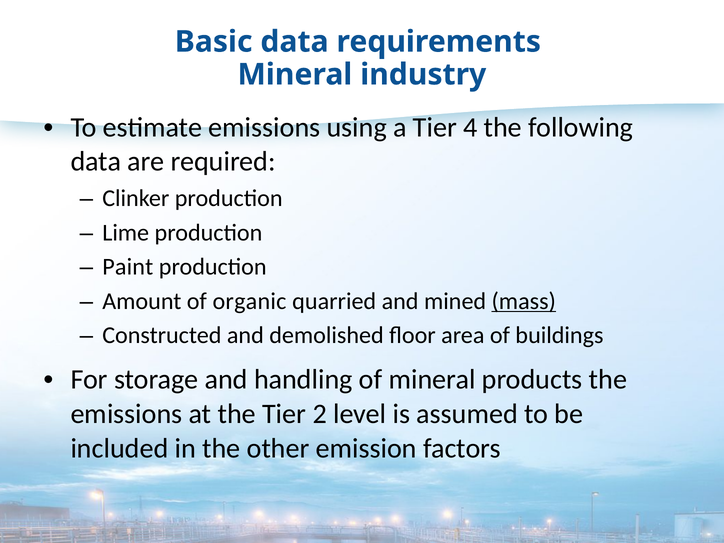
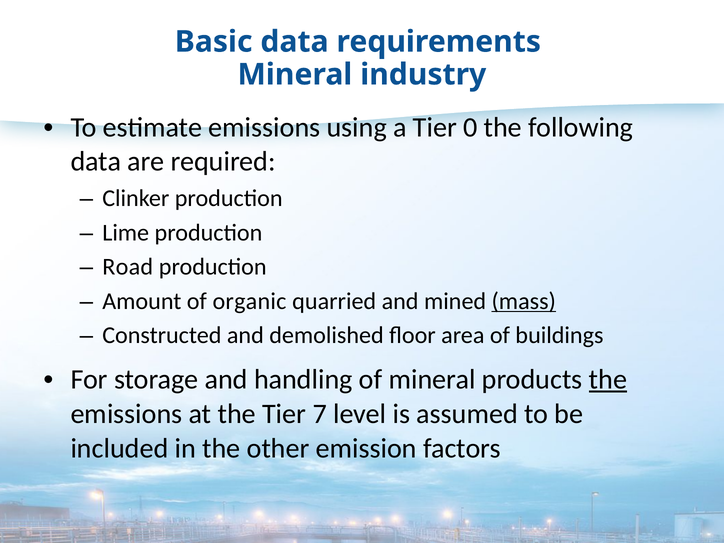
4: 4 -> 0 (470, 127)
Paint: Paint -> Road (128, 267)
the underline: none -> present (608, 379)
2: 2 -> 7 (320, 414)
